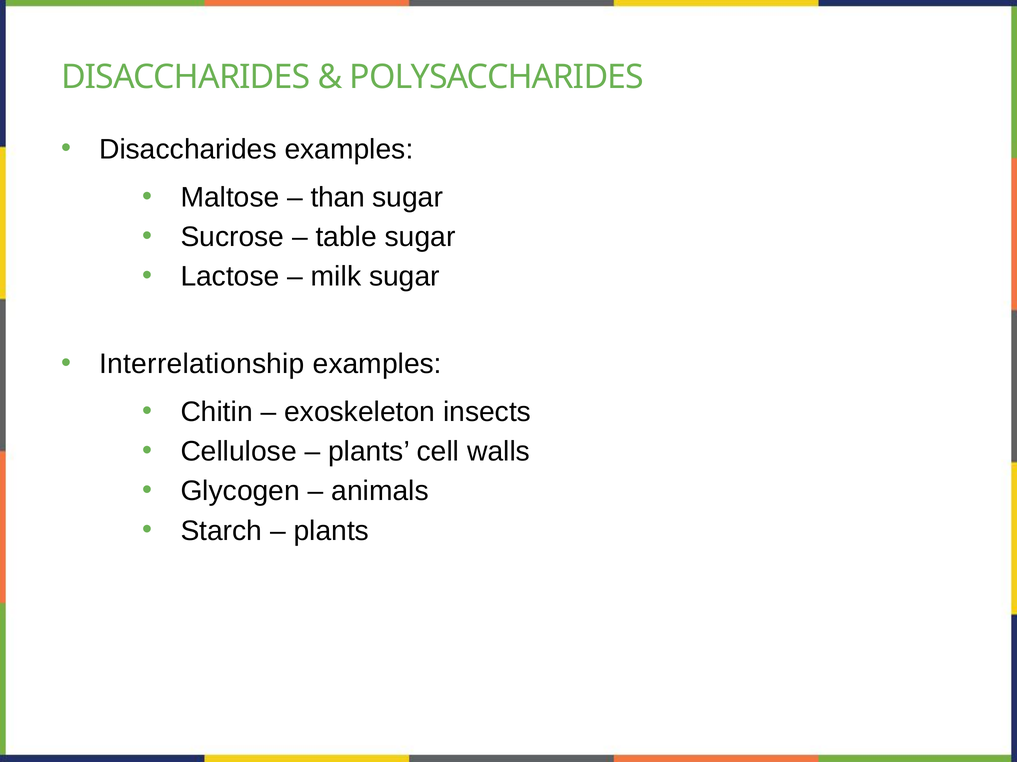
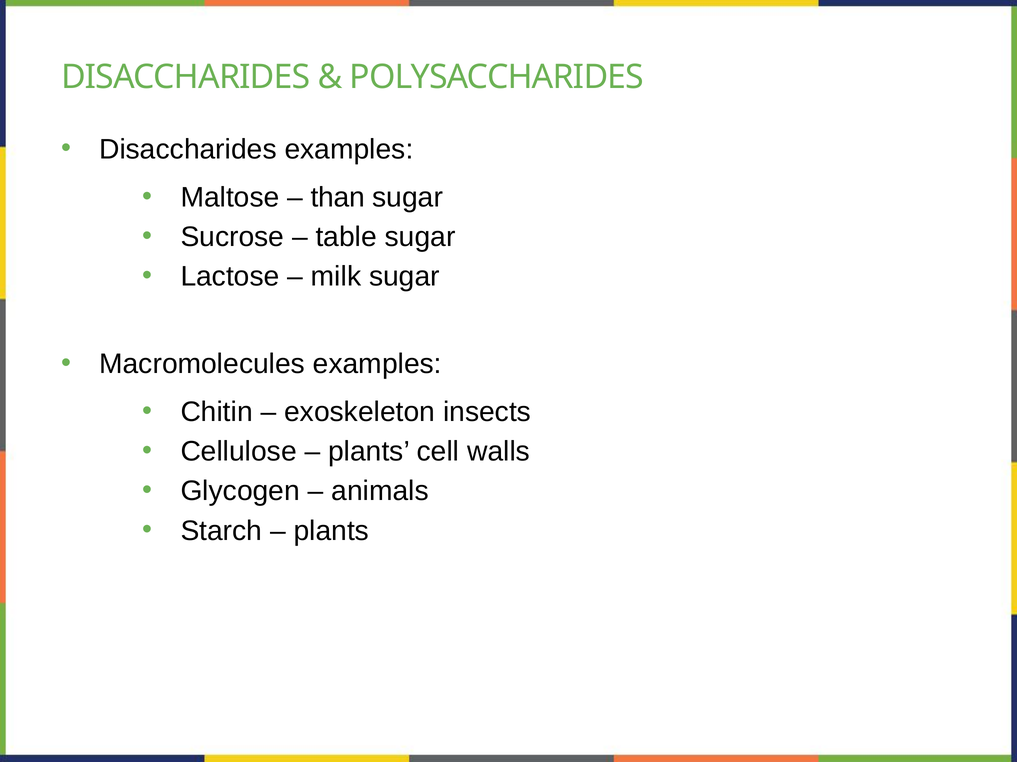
Interrelationship: Interrelationship -> Macromolecules (202, 364)
